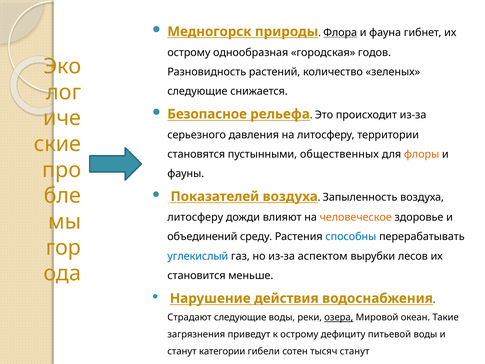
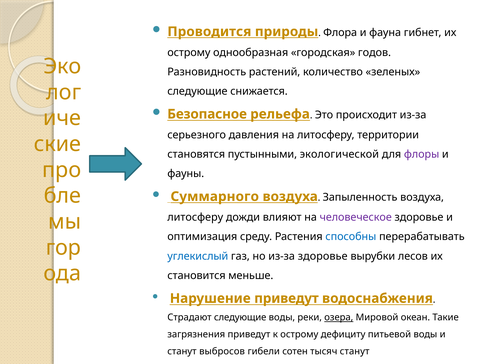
Медногорск: Медногорск -> Проводится (209, 32)
Флора underline: present -> none (340, 33)
общественных: общественных -> экологической (339, 154)
флоры colour: orange -> purple (422, 154)
Показателей: Показателей -> Суммарного (215, 196)
человеческое colour: orange -> purple (356, 217)
объединений: объединений -> оптимизация (202, 237)
из-за аспектом: аспектом -> здоровье (323, 256)
Нарушение действия: действия -> приведут (286, 298)
категории: категории -> выбросов (222, 351)
